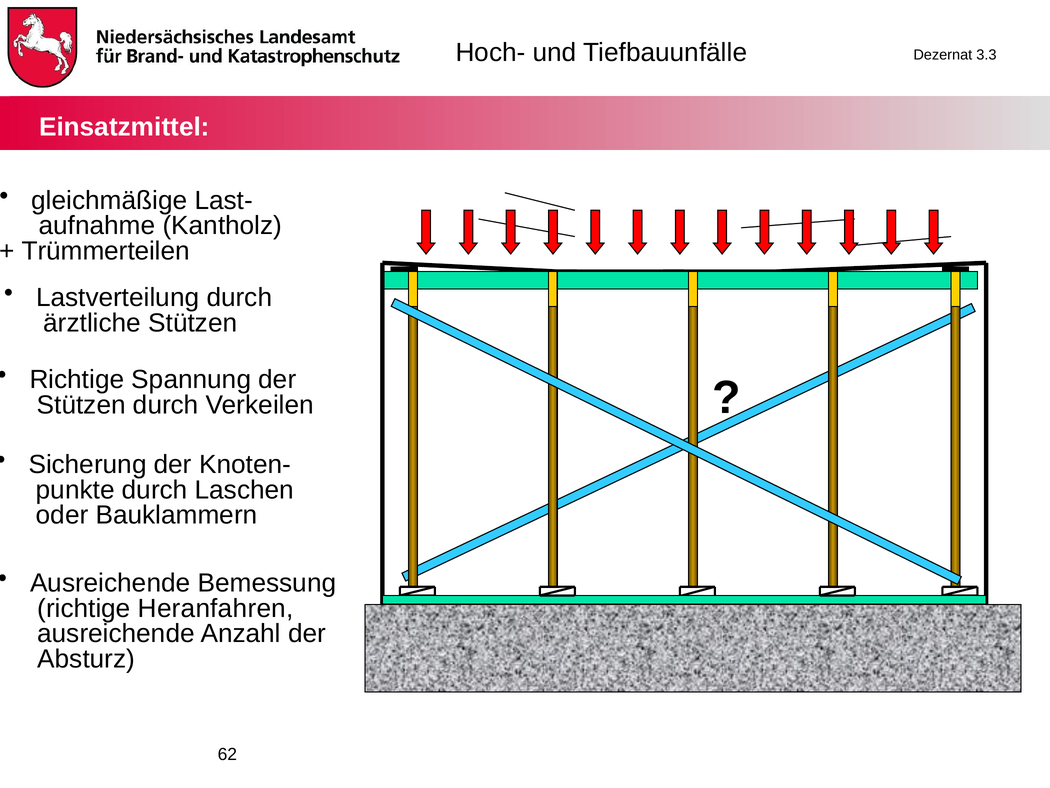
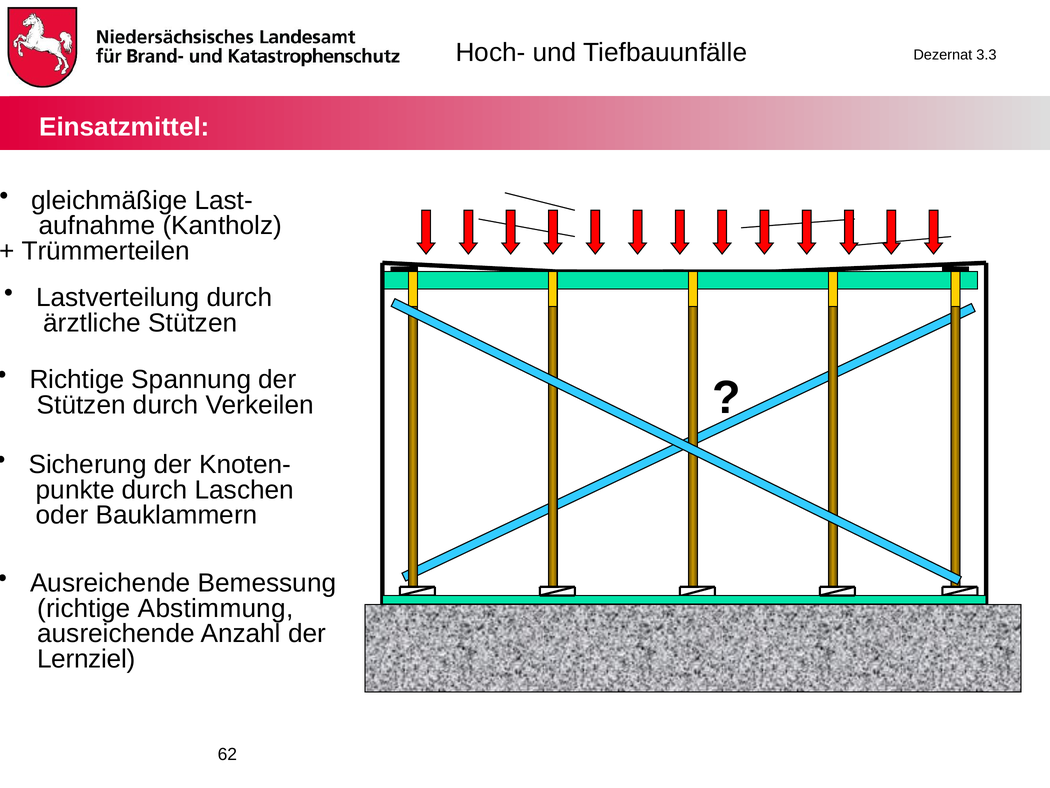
Heranfahren: Heranfahren -> Abstimmung (216, 608)
Absturz: Absturz -> Lernziel (86, 659)
